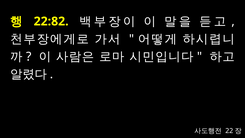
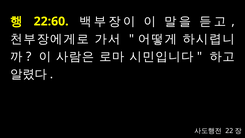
22:82: 22:82 -> 22:60 (51, 21)
